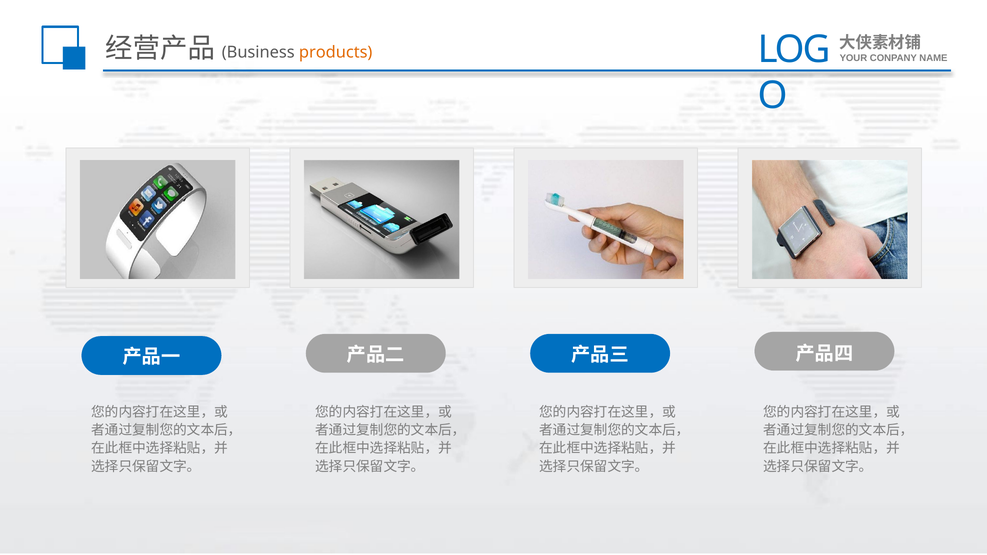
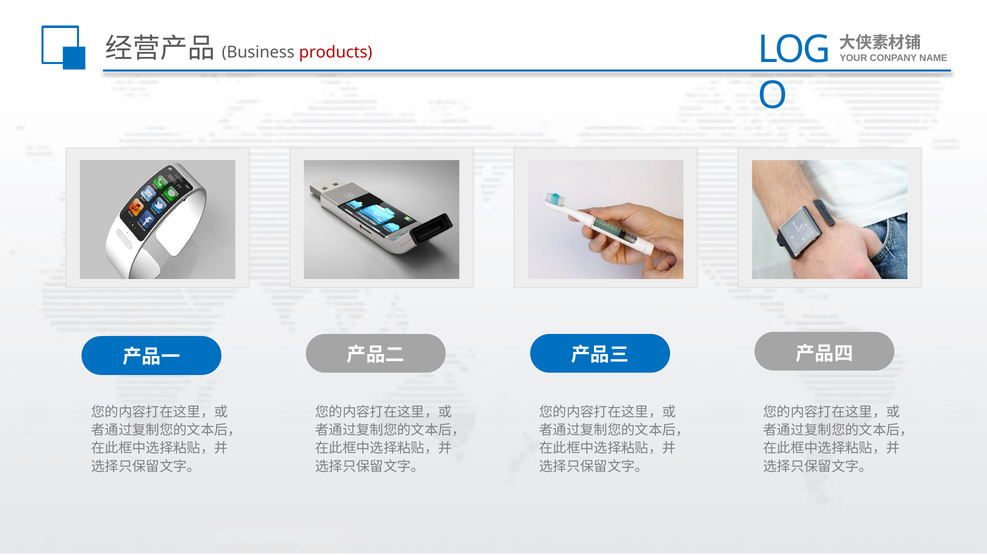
products colour: orange -> red (336, 52)
